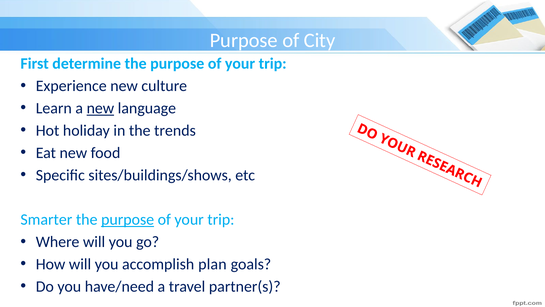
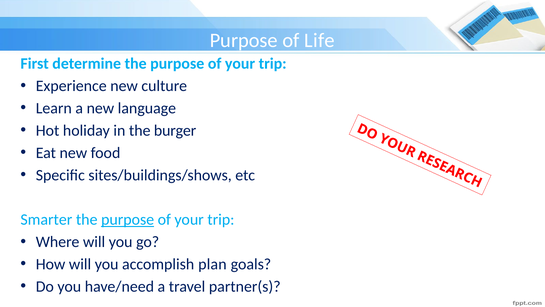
City: City -> Life (319, 40)
new underline: present -> none (100, 108)
trends: trends -> burger (175, 130)
